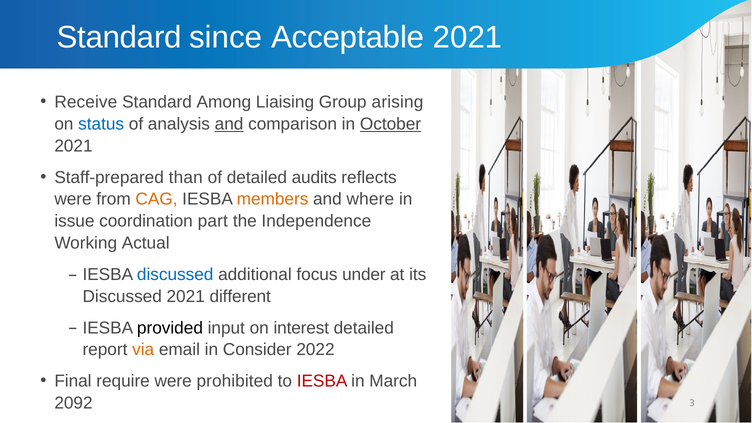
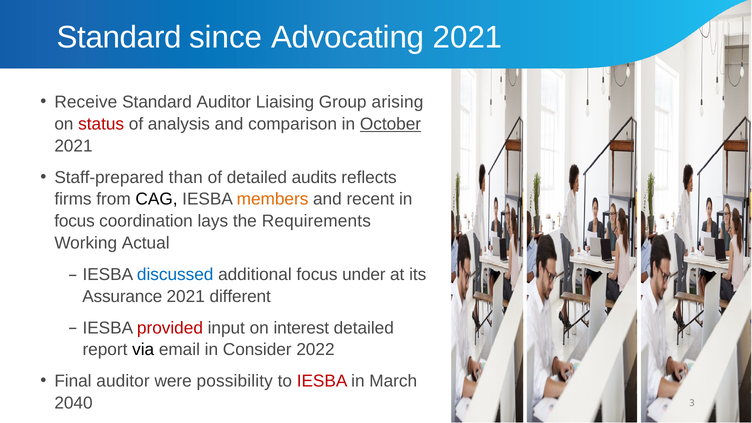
Acceptable: Acceptable -> Advocating (348, 37)
Standard Among: Among -> Auditor (224, 102)
status colour: blue -> red (101, 124)
and underline: present -> none (229, 124)
were: were -> firms (73, 199)
CAG colour: orange -> black (157, 199)
where: where -> recent (370, 199)
issue: issue -> focus (75, 221)
part: part -> lays (213, 221)
Independence: Independence -> Requirements (316, 221)
Discussed: Discussed -> Assurance (122, 296)
provided colour: black -> red (170, 328)
via colour: orange -> black (143, 350)
Final require: require -> auditor (123, 381)
prohibited: prohibited -> possibility (235, 381)
2092: 2092 -> 2040 (74, 403)
